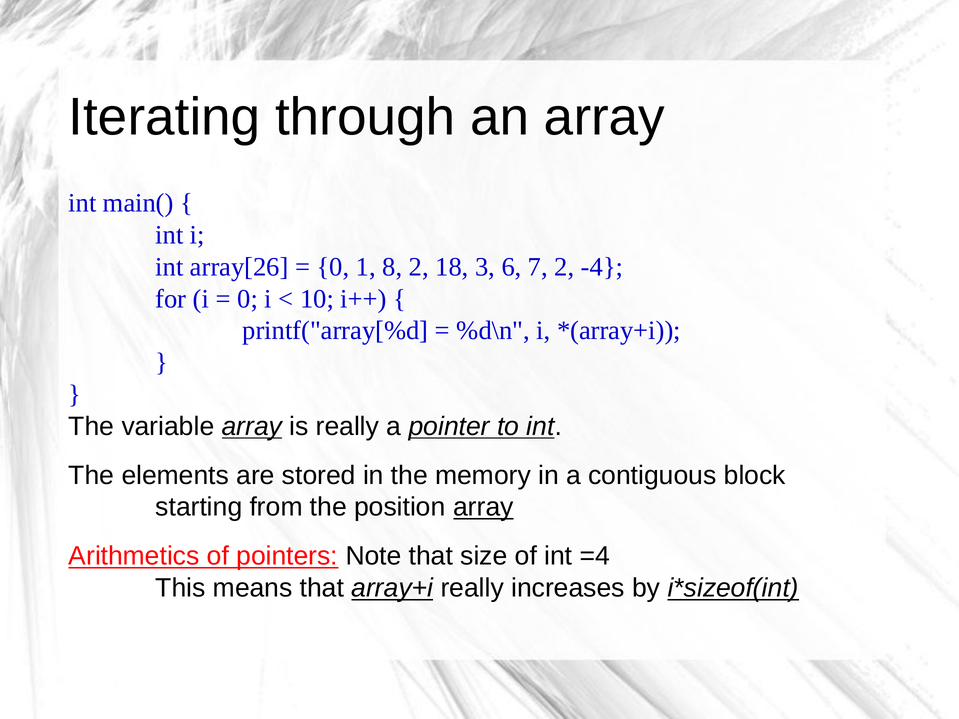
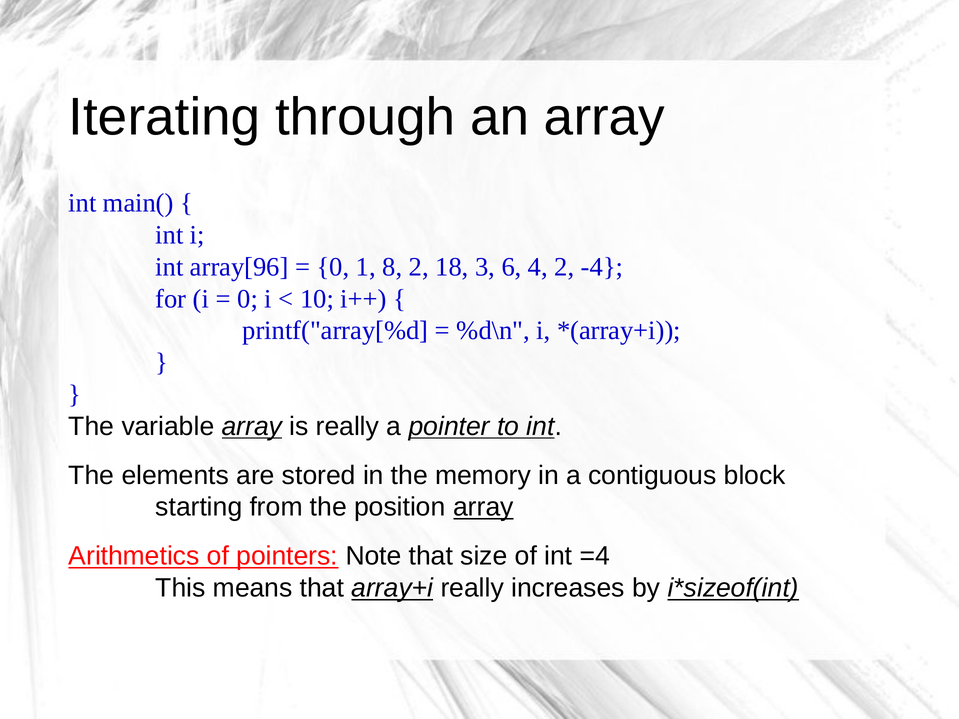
array[26: array[26 -> array[96 (239, 267)
7: 7 -> 4 (538, 267)
